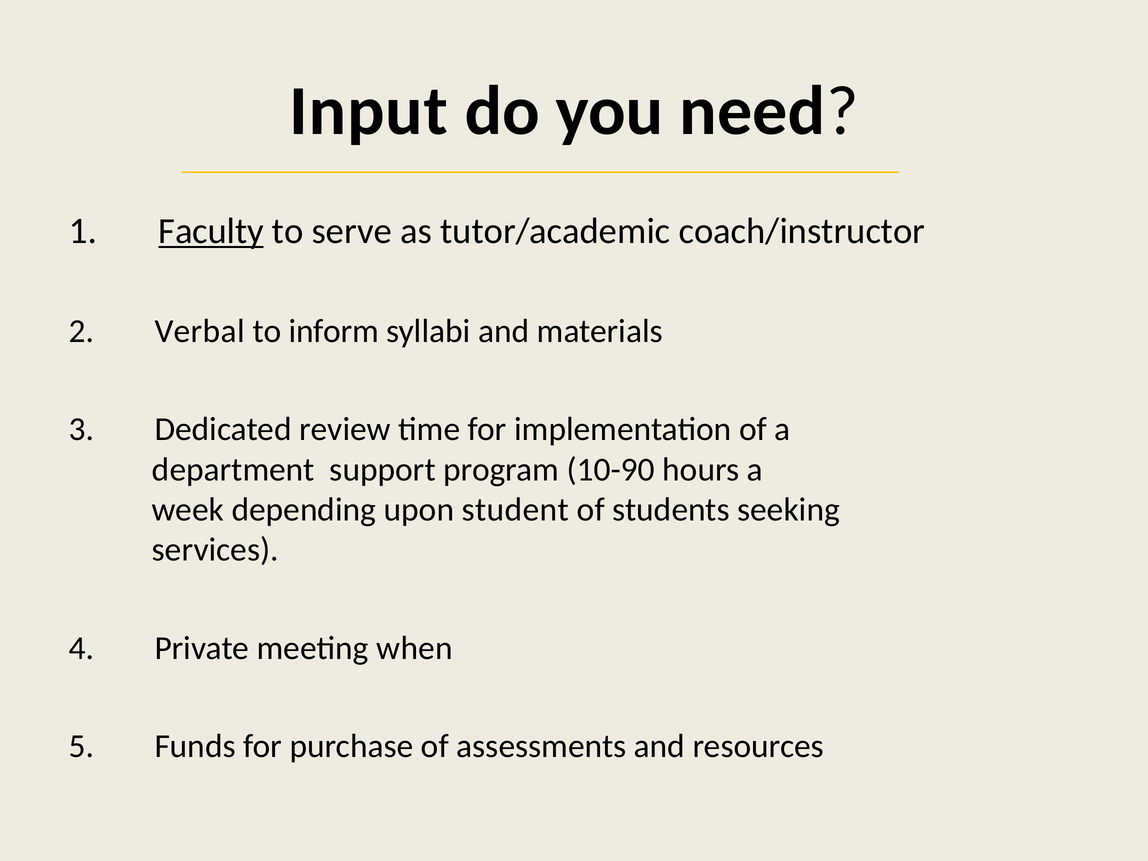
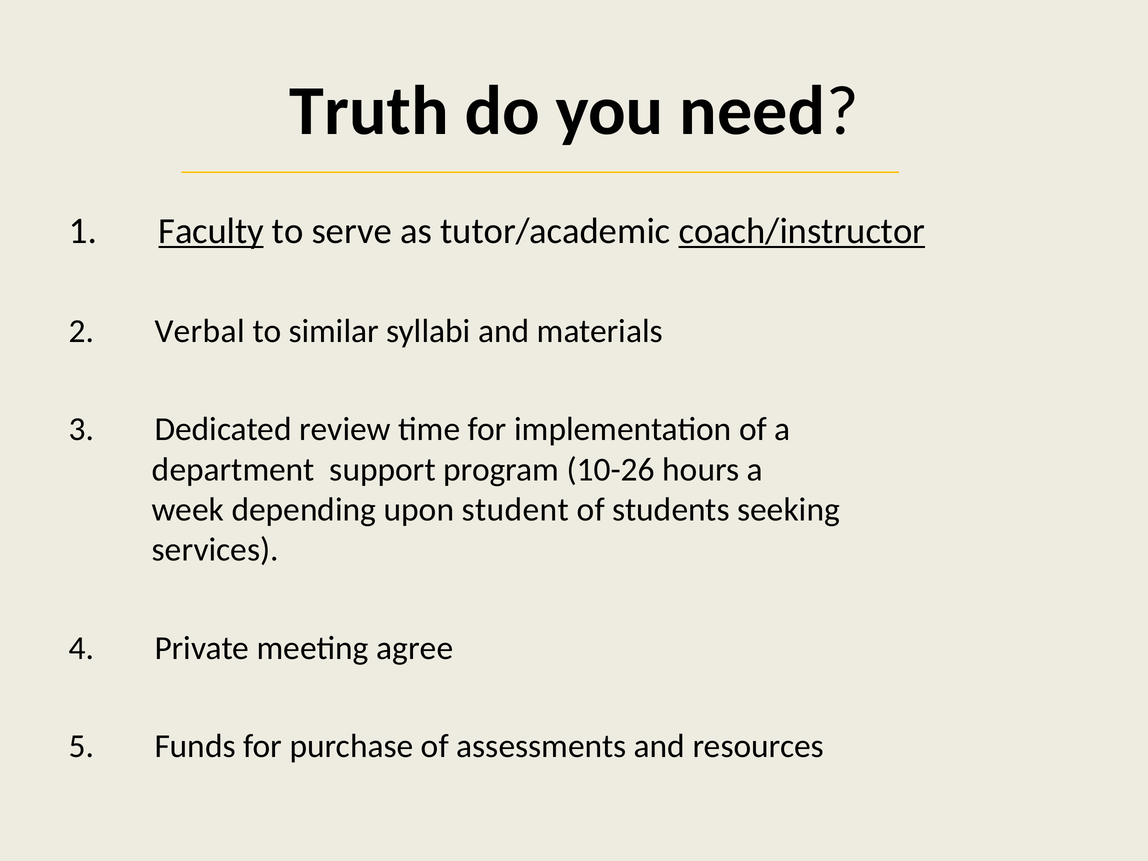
Input: Input -> Truth (369, 111)
coach/instructor underline: none -> present (802, 231)
inform: inform -> similar (334, 331)
10-90: 10-90 -> 10-26 (611, 470)
when: when -> agree (415, 648)
